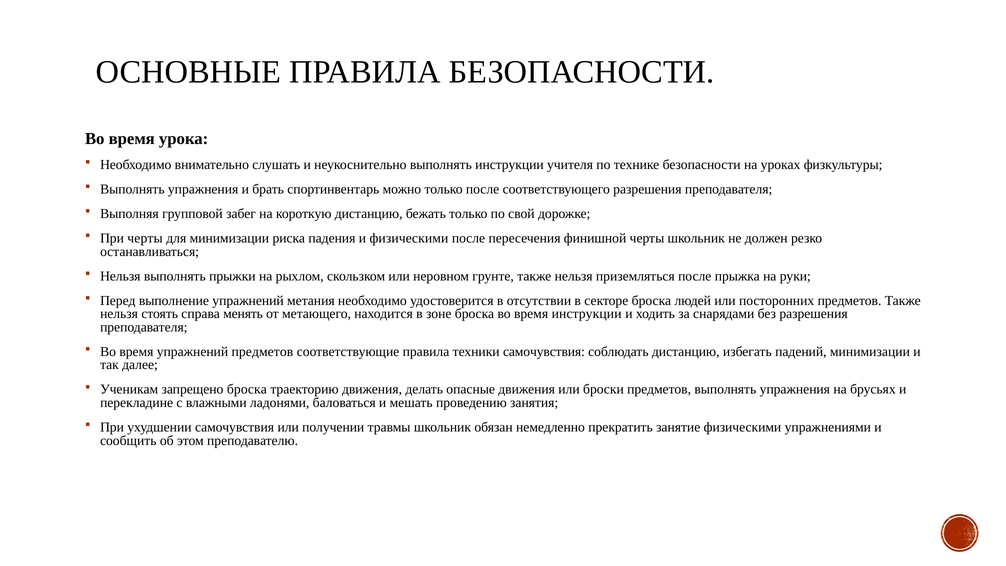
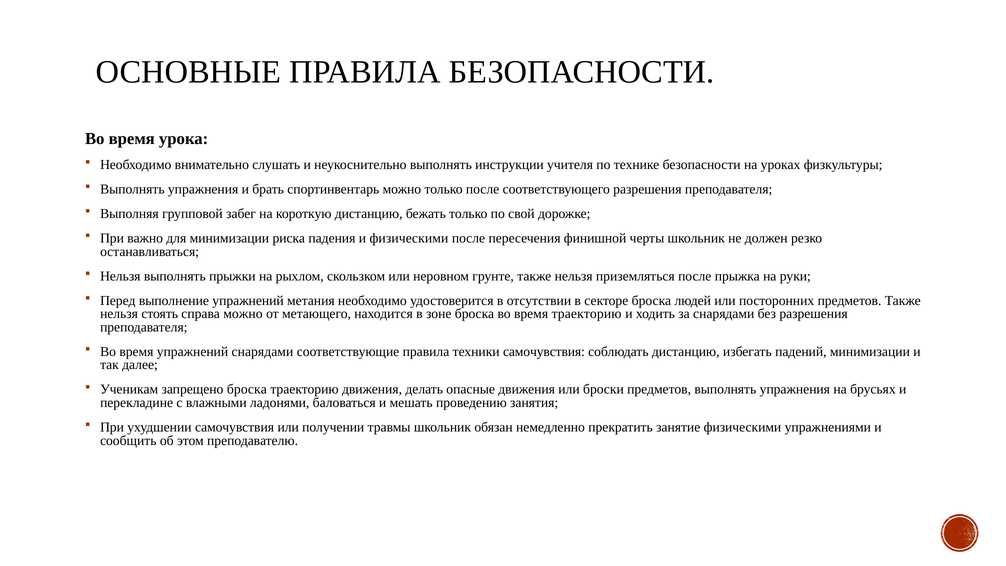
При черты: черты -> важно (145, 238)
справа менять: менять -> можно (243, 314)
время инструкции: инструкции -> траекторию (587, 314)
упражнений предметов: предметов -> снарядами (262, 352)
